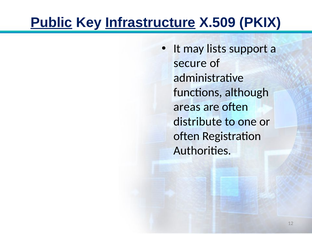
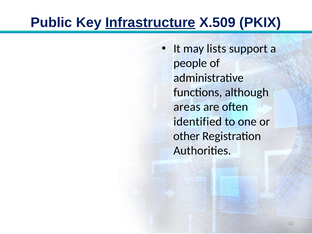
Public underline: present -> none (51, 23)
secure: secure -> people (190, 63)
distribute: distribute -> identified (198, 122)
often: often -> other (187, 136)
